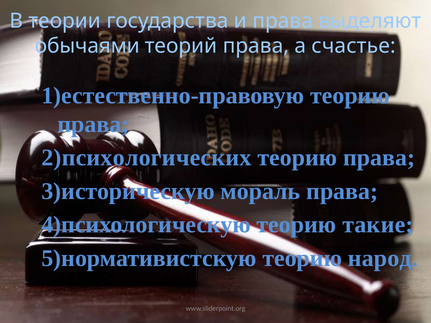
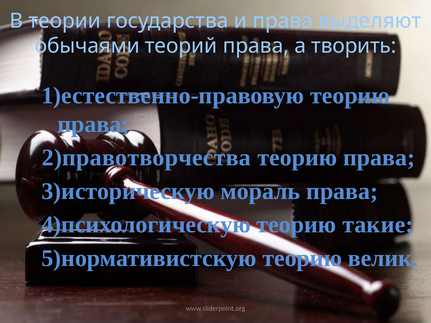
счастье: счастье -> творить (354, 46)
2)психологических: 2)психологических -> 2)правотворчества (146, 158)
народ: народ -> велик (383, 258)
